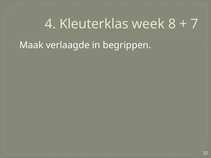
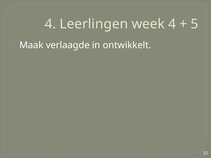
Kleuterklas: Kleuterklas -> Leerlingen (94, 24)
week 8: 8 -> 4 (172, 24)
7: 7 -> 5 (194, 24)
begrippen: begrippen -> ontwikkelt (127, 45)
